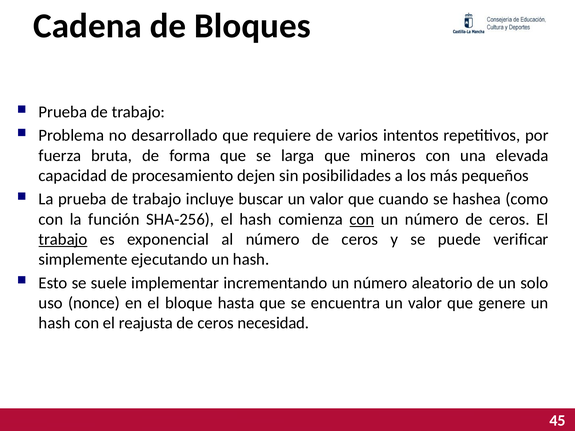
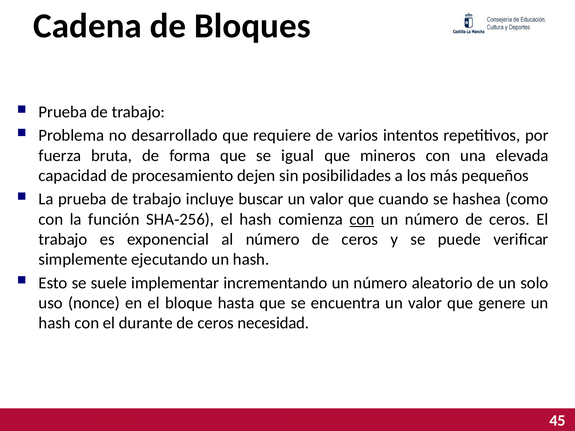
larga: larga -> igual (298, 156)
trabajo underline: present -> none (63, 239)
reajusta: reajusta -> durante (146, 323)
